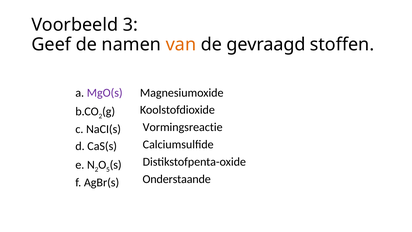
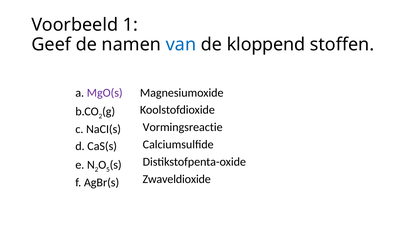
3: 3 -> 1 (130, 25)
van colour: orange -> blue (181, 44)
gevraagd: gevraagd -> kloppend (266, 44)
Onderstaande: Onderstaande -> Zwaveldioxide (177, 179)
